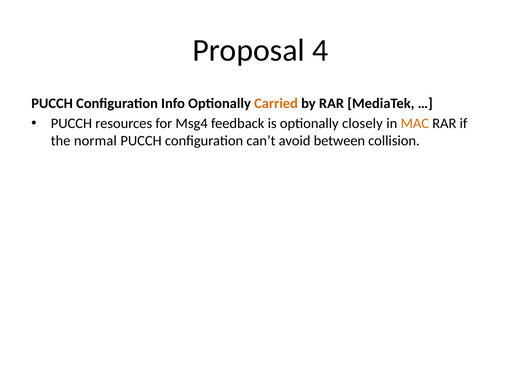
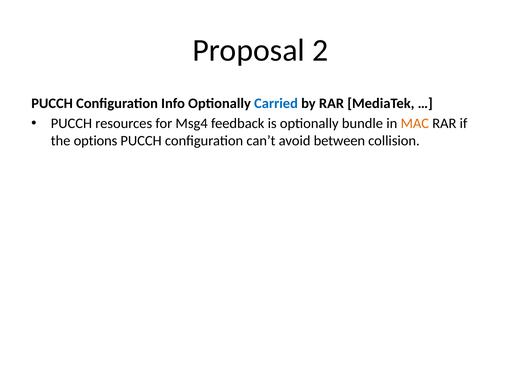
4: 4 -> 2 (320, 50)
Carried colour: orange -> blue (276, 103)
closely: closely -> bundle (362, 124)
normal: normal -> options (95, 141)
